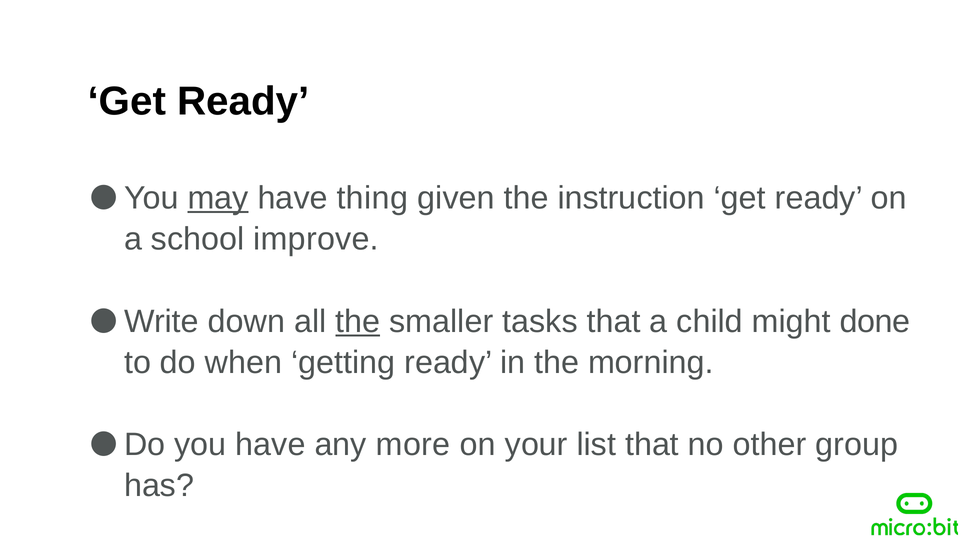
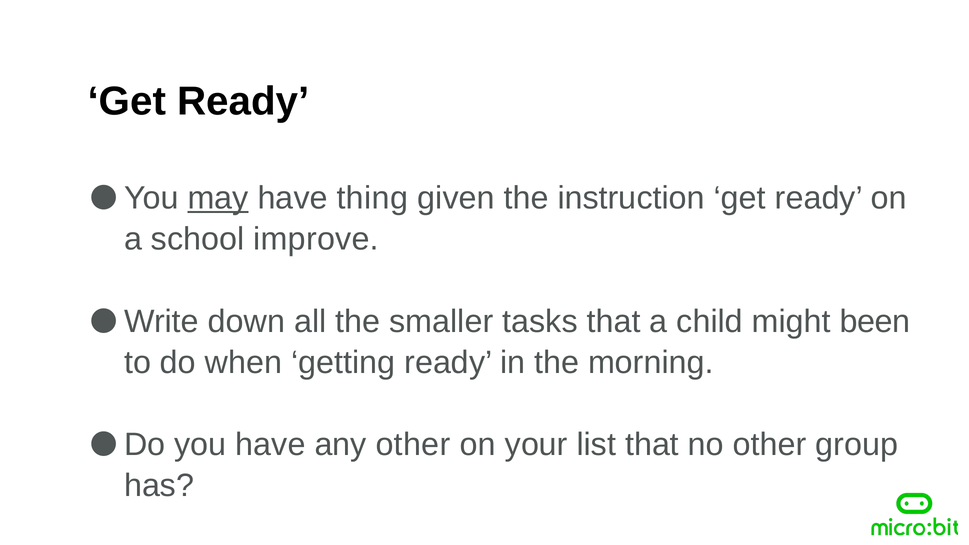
the underline: present -> none (358, 321)
done: done -> been (875, 321)
any more: more -> other (413, 445)
